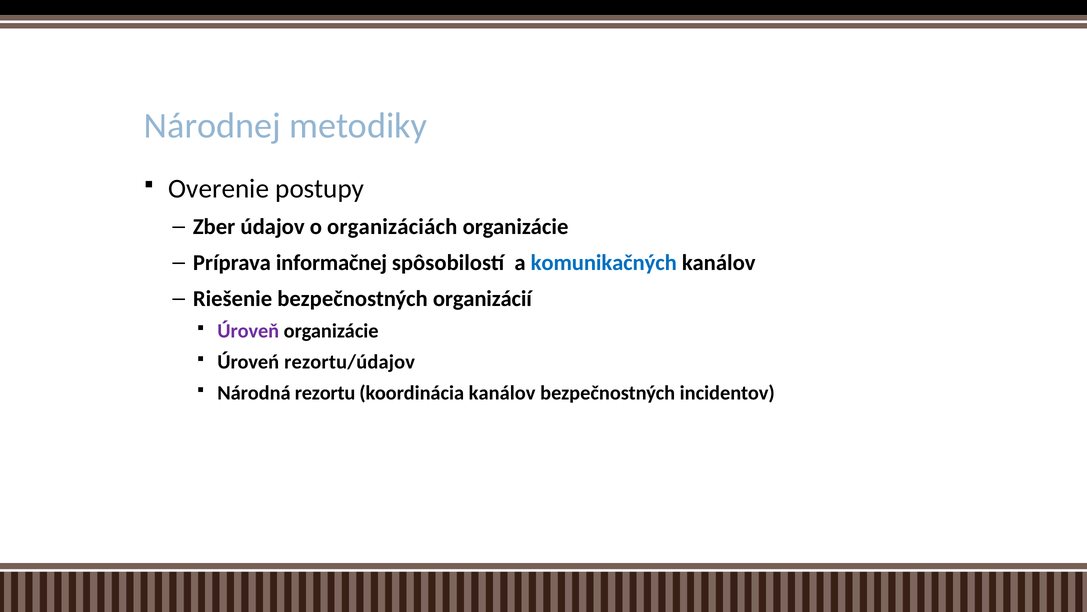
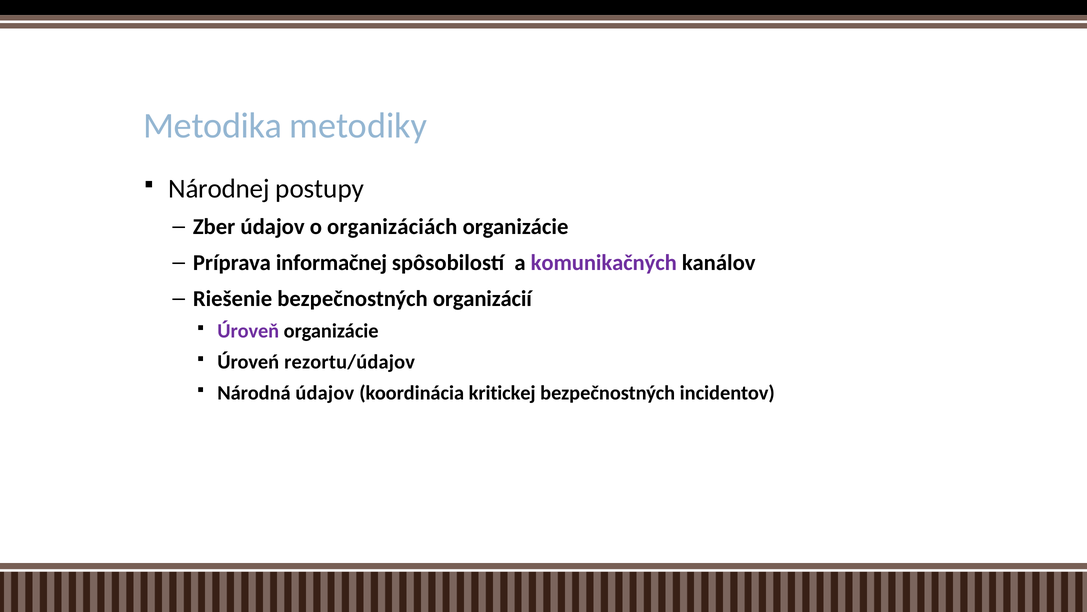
Národnej: Národnej -> Metodika (213, 126)
Overenie: Overenie -> Národnej (219, 189)
komunikačných colour: blue -> purple (604, 263)
Národná rezortu: rezortu -> údajov (325, 393)
koordinácia kanálov: kanálov -> kritickej (502, 393)
